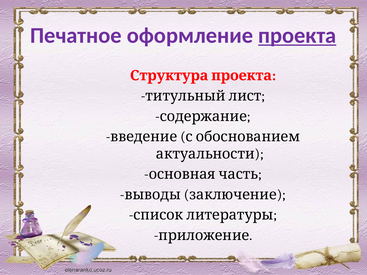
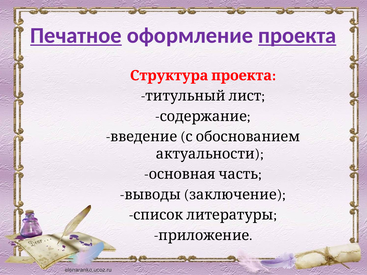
Печатное underline: none -> present (76, 36)
